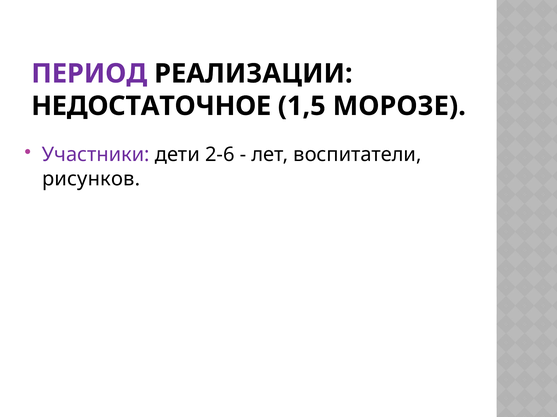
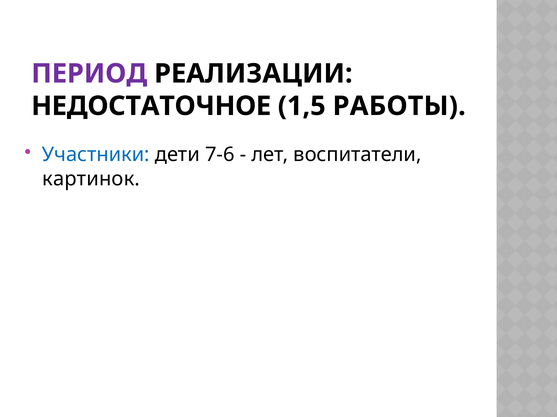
МОРОЗЕ: МОРОЗЕ -> РАБОТЫ (399, 106)
Участники colour: purple -> blue (96, 155)
2-6: 2-6 -> 7-6 (220, 155)
рисунков: рисунков -> картинок (91, 179)
